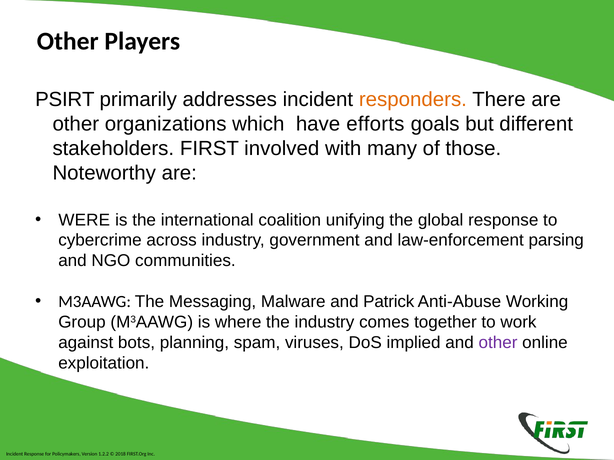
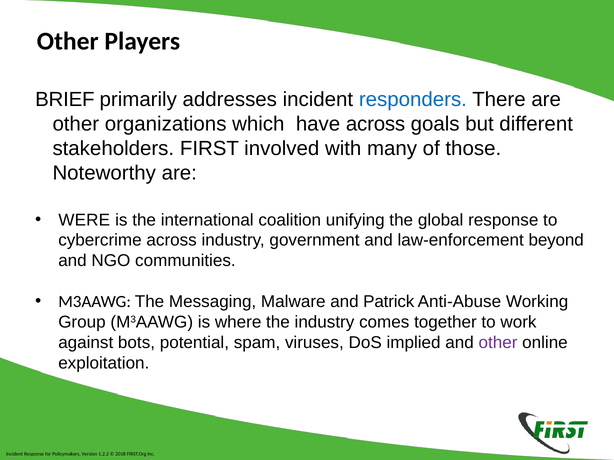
PSIRT: PSIRT -> BRIEF (65, 100)
responders colour: orange -> blue (413, 100)
have efforts: efforts -> across (376, 124)
parsing: parsing -> beyond (556, 241)
planning: planning -> potential (194, 343)
